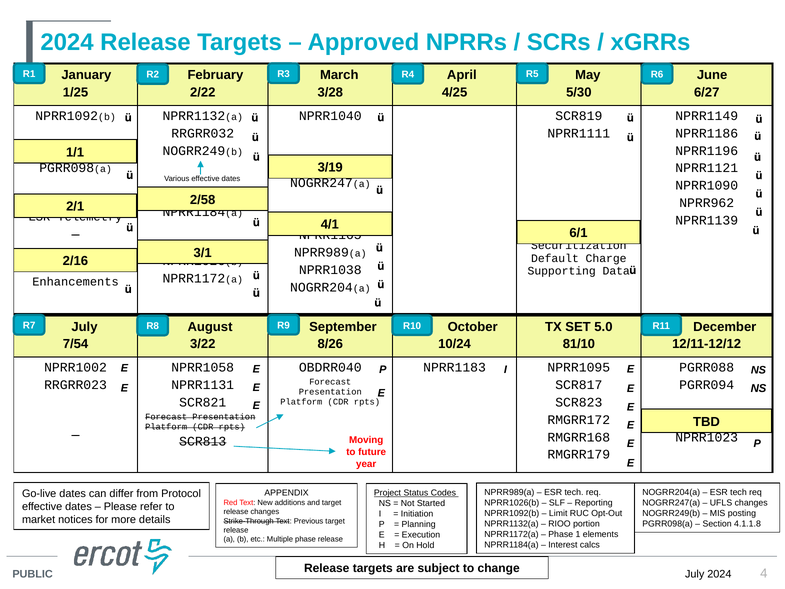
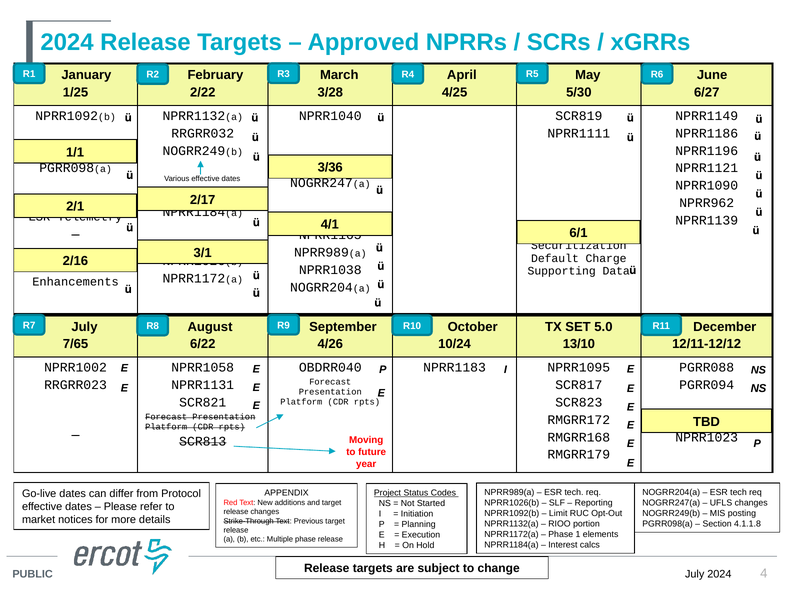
3/19: 3/19 -> 3/36 (330, 167)
2/58: 2/58 -> 2/17 (203, 200)
7/54: 7/54 -> 7/65 (76, 344)
3/22: 3/22 -> 6/22 (203, 344)
8/26: 8/26 -> 4/26 (330, 344)
81/10: 81/10 -> 13/10 (579, 344)
